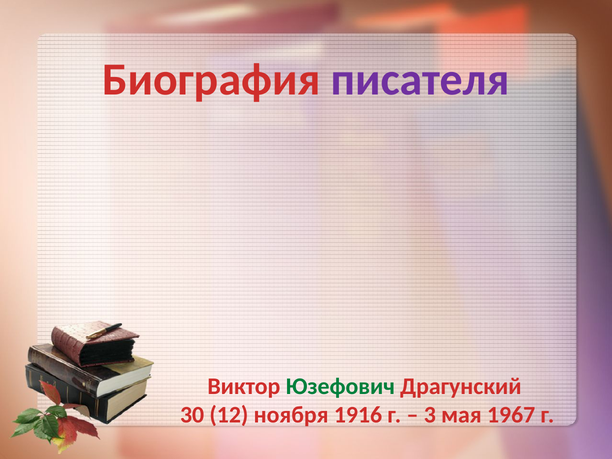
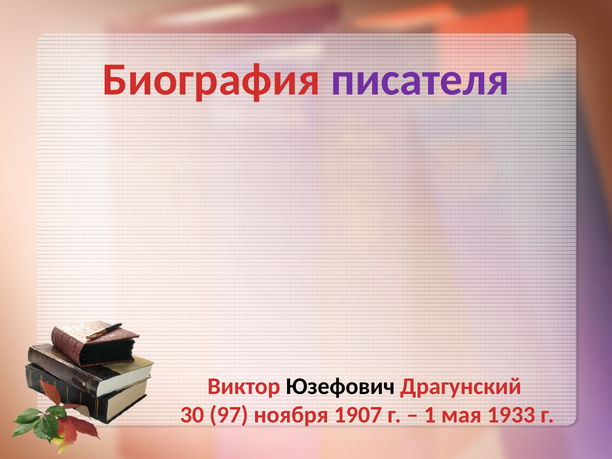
Юзефович colour: green -> black (340, 386)
12: 12 -> 97 (229, 415)
1916: 1916 -> 1907 (358, 415)
3: 3 -> 1 (430, 415)
1967: 1967 -> 1933 (511, 415)
